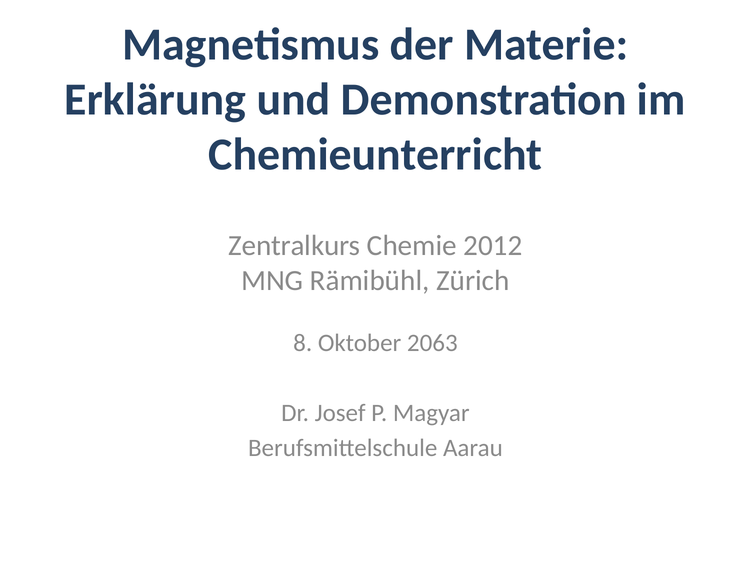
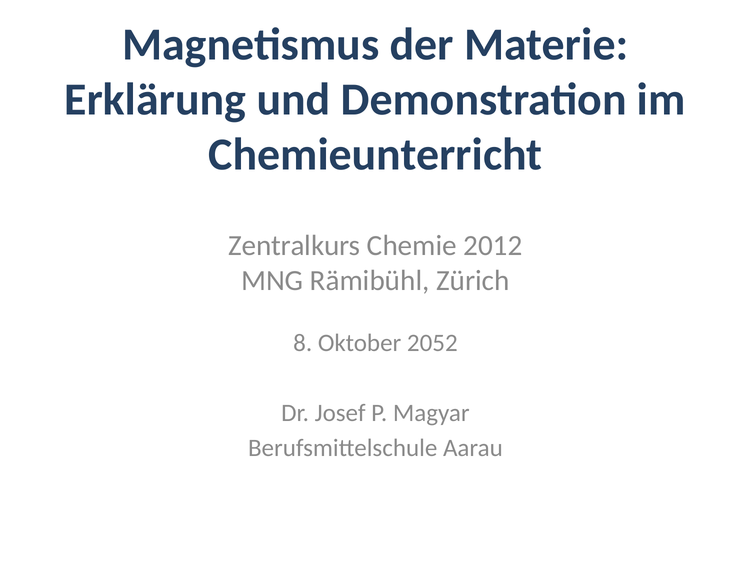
2063: 2063 -> 2052 (432, 343)
